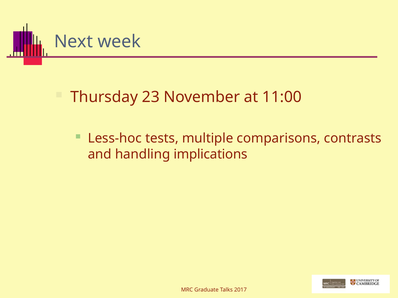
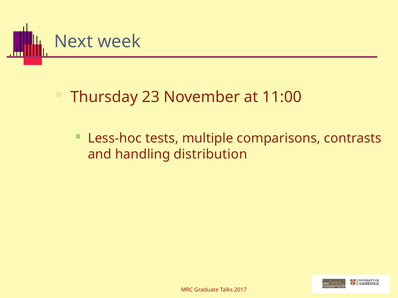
implications: implications -> distribution (210, 154)
